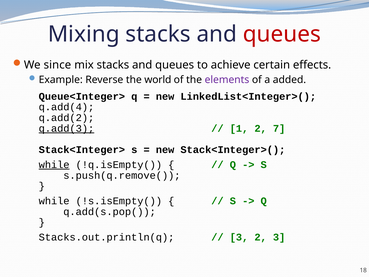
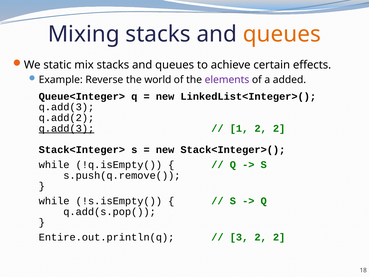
queues colour: red -> orange (282, 34)
since: since -> static (57, 65)
q.add(4: q.add(4 -> q.add(3 (66, 107)
1 2 7: 7 -> 2 (279, 128)
while underline: present -> none (54, 165)
Stacks.out.println(q: Stacks.out.println(q -> Entire.out.println(q (107, 237)
3 2 3: 3 -> 2 (279, 237)
